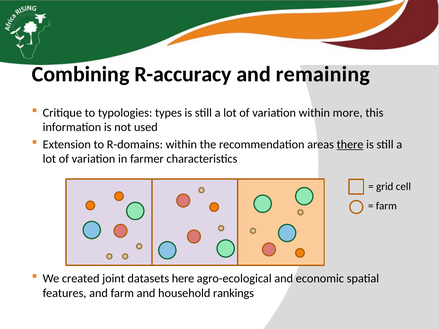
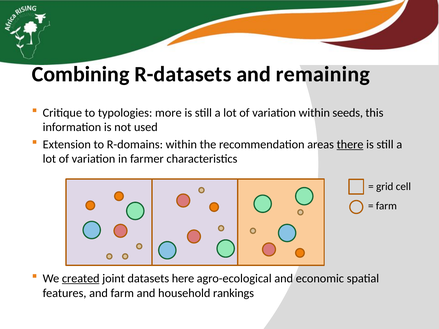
R-accuracy: R-accuracy -> R-datasets (183, 74)
types: types -> more (168, 113)
more: more -> seeds (348, 113)
created underline: none -> present (81, 279)
